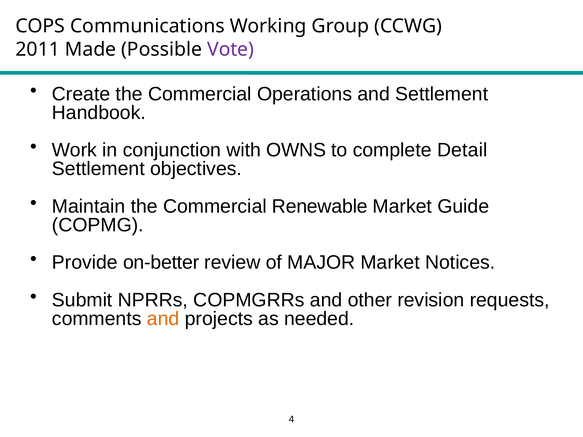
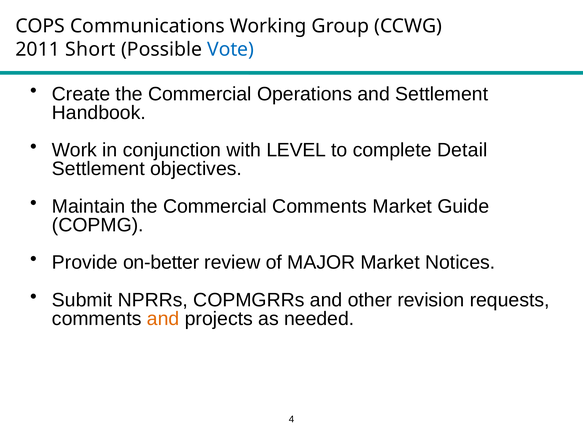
Made: Made -> Short (90, 49)
Vote colour: purple -> blue (231, 49)
OWNS: OWNS -> LEVEL (296, 150)
Commercial Renewable: Renewable -> Comments (320, 206)
